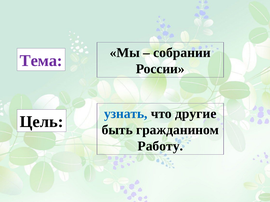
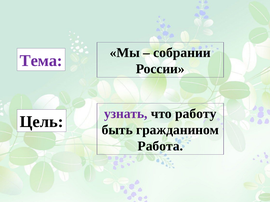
узнать colour: blue -> purple (126, 114)
другие: другие -> работу (196, 114)
Работу: Работу -> Работа (160, 146)
